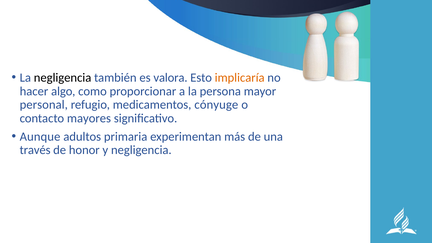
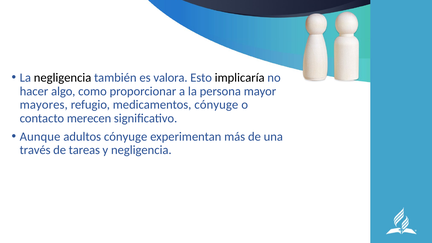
implicaría colour: orange -> black (240, 78)
personal: personal -> mayores (44, 105)
mayores: mayores -> merecen (89, 118)
adultos primaria: primaria -> cónyuge (126, 137)
honor: honor -> tareas (84, 150)
